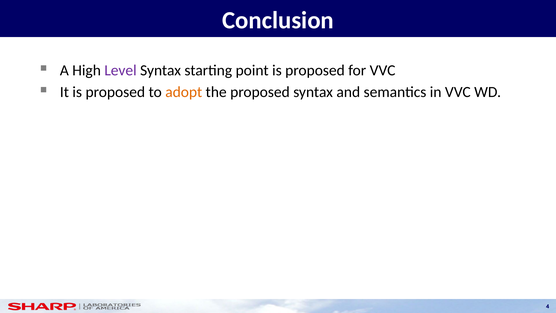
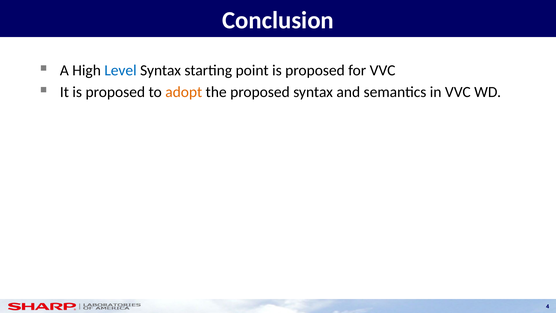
Level colour: purple -> blue (120, 70)
